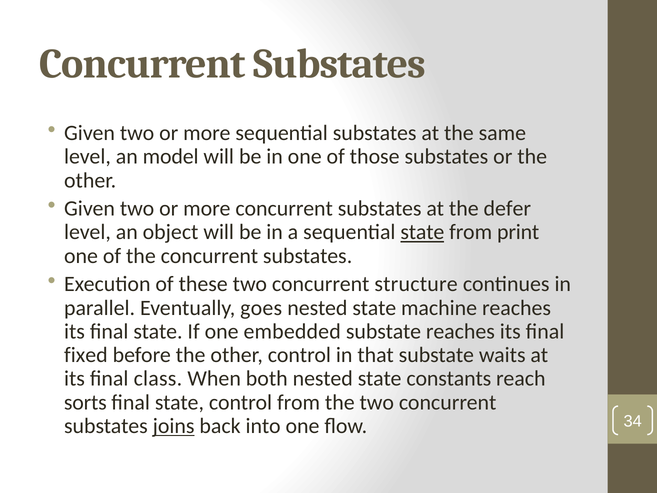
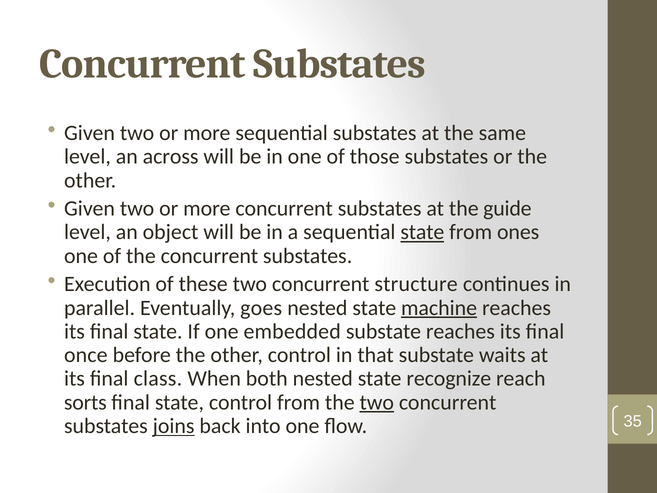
model: model -> across (171, 157)
defer: defer -> guide (507, 208)
print: print -> ones (518, 232)
machine underline: none -> present (439, 308)
fixed: fixed -> once (86, 355)
constants: constants -> recognize (449, 379)
two underline: none -> present (377, 402)
34: 34 -> 35 (633, 421)
